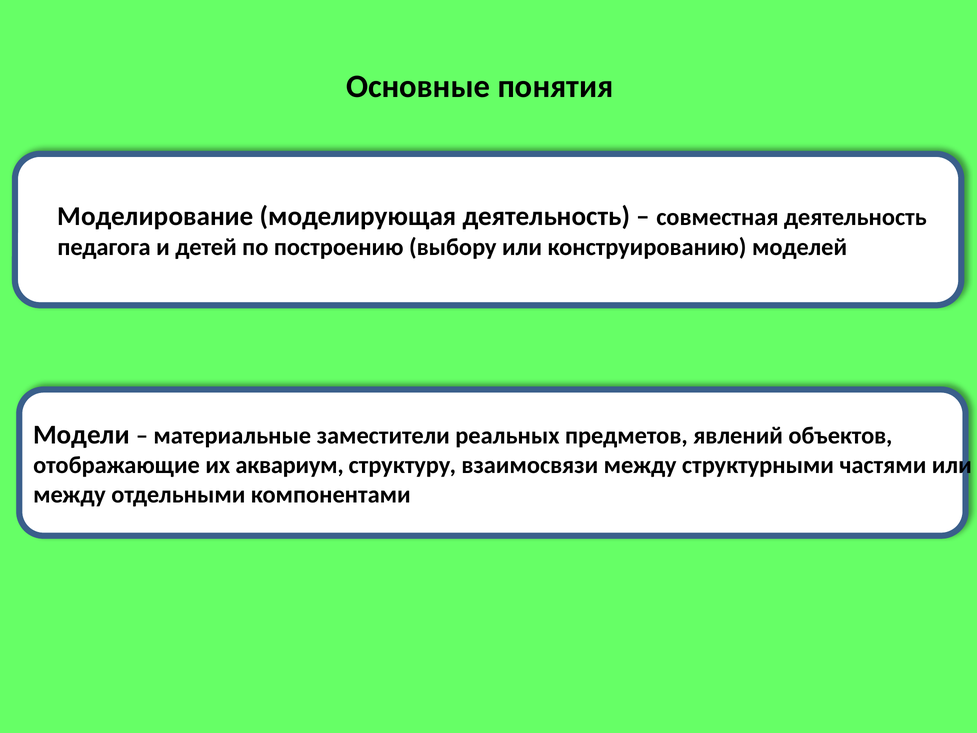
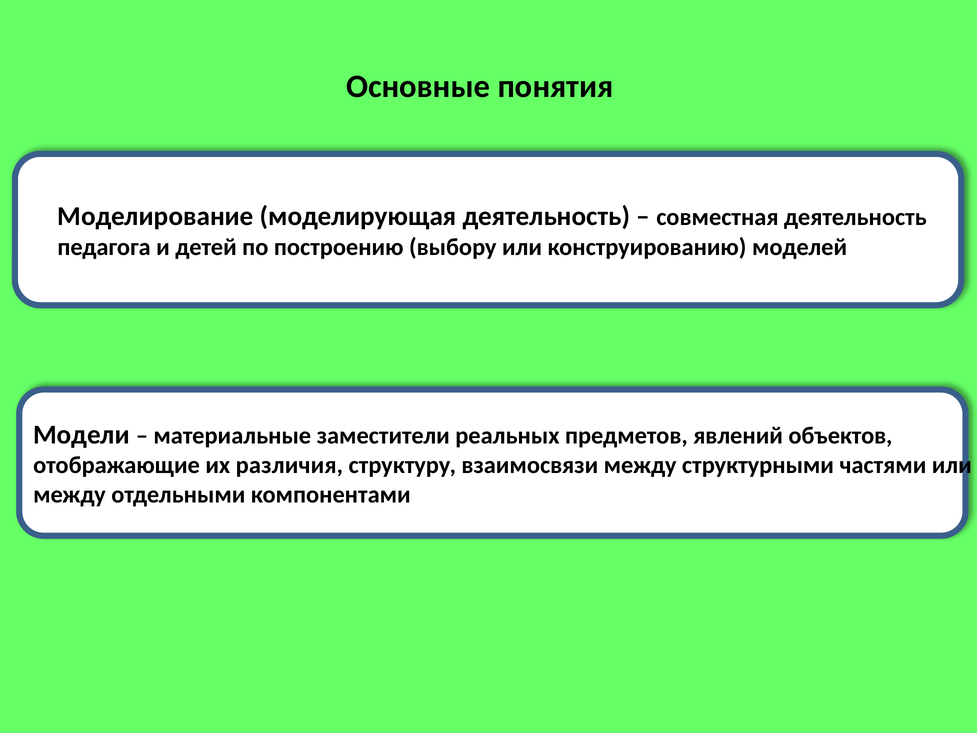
аквариум: аквариум -> различия (289, 465)
